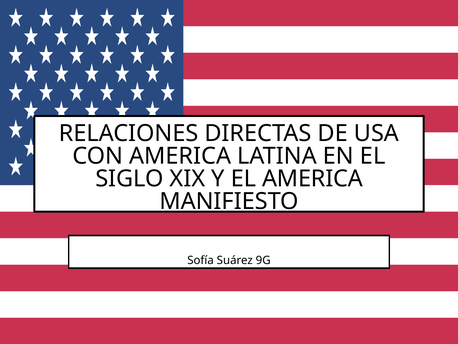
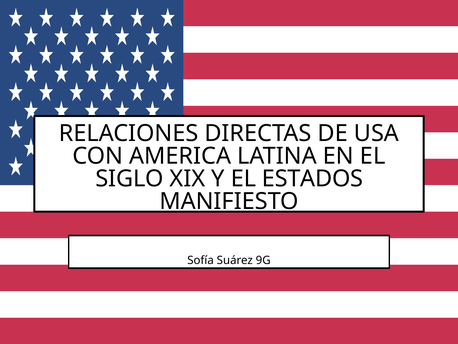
EL AMERICA: AMERICA -> ESTADOS (313, 178)
